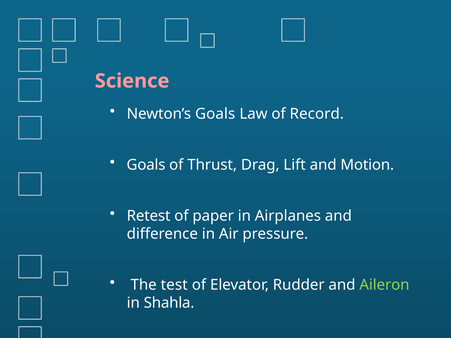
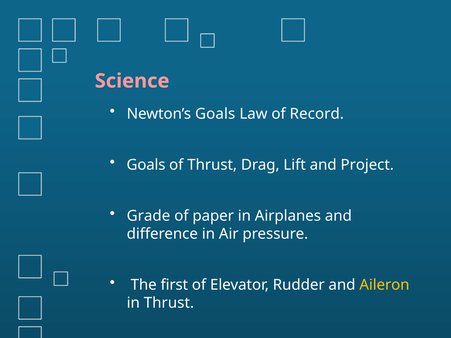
Motion: Motion -> Project (367, 165)
Retest: Retest -> Grade (148, 216)
test: test -> first (174, 285)
Aileron colour: light green -> yellow (384, 285)
in Shahla: Shahla -> Thrust (169, 303)
